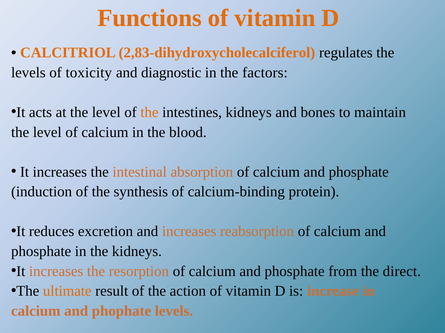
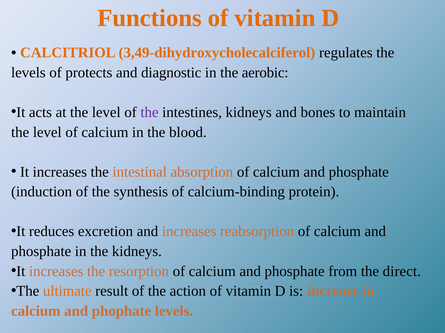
2,83-dihydroxycholecalciferol: 2,83-dihydroxycholecalciferol -> 3,49-dihydroxycholecalciferol (217, 53)
toxicity: toxicity -> protects (89, 73)
factors: factors -> aerobic (265, 73)
the colour: orange -> purple (150, 113)
